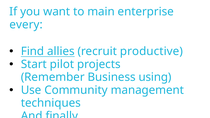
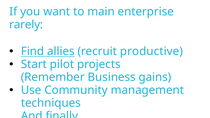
every: every -> rarely (26, 25)
using: using -> gains (155, 77)
